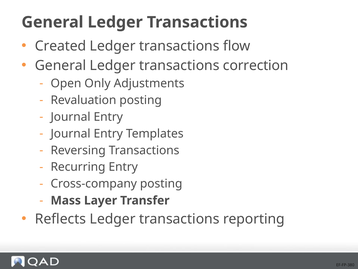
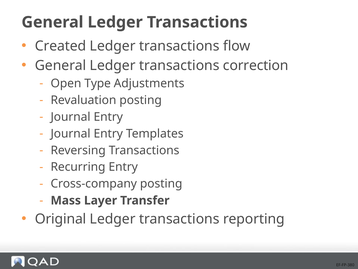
Only: Only -> Type (98, 83)
Reflects: Reflects -> Original (61, 219)
